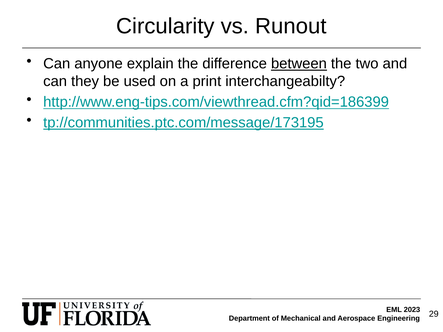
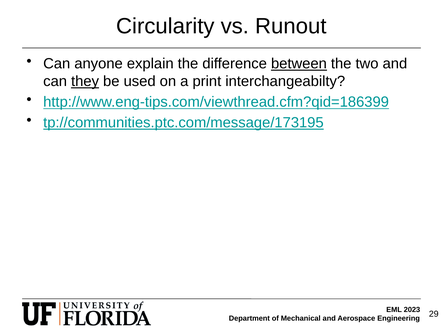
they underline: none -> present (85, 82)
